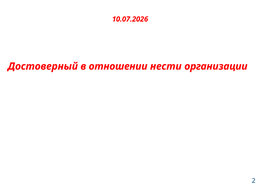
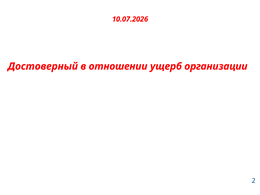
нести: нести -> ущерб (166, 66)
